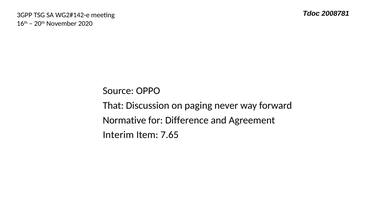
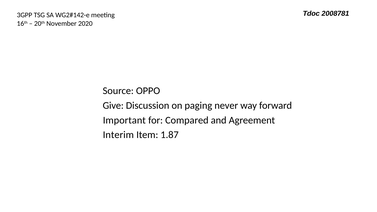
That: That -> Give (113, 106)
Normative: Normative -> Important (124, 120)
Difference: Difference -> Compared (187, 120)
7.65: 7.65 -> 1.87 (170, 135)
